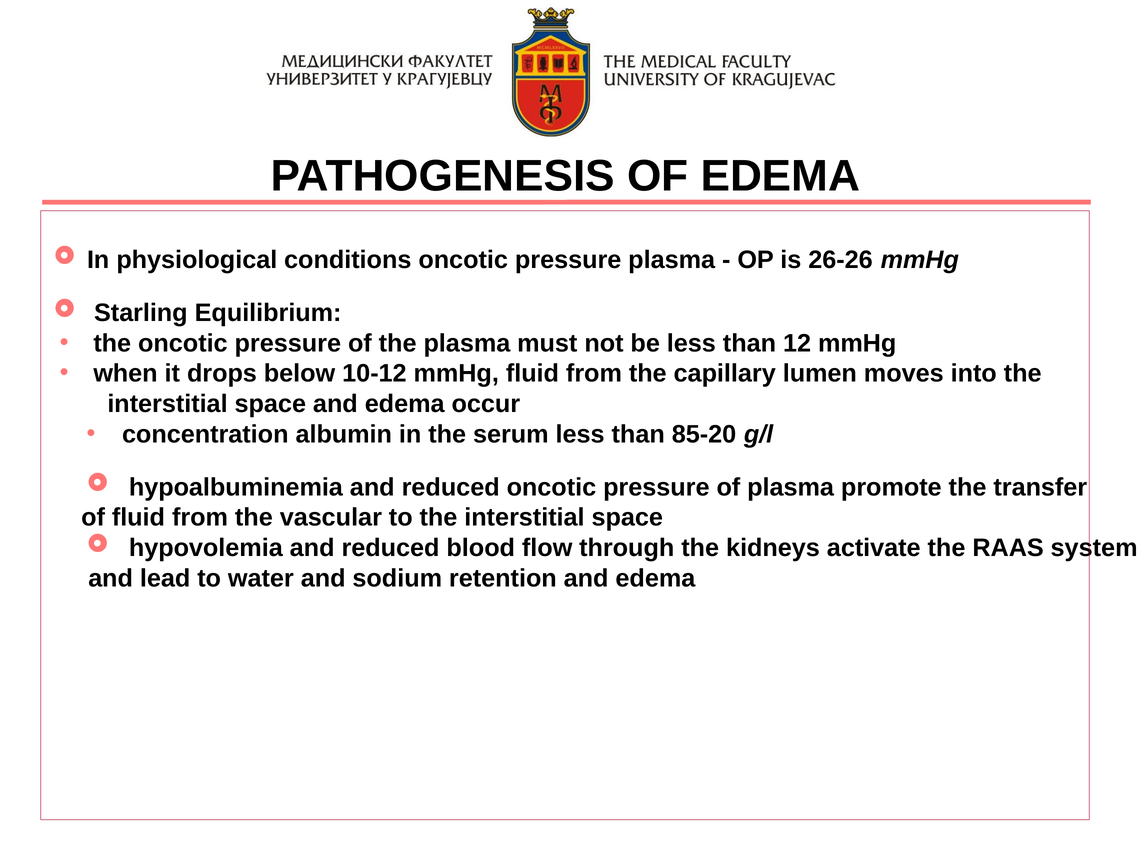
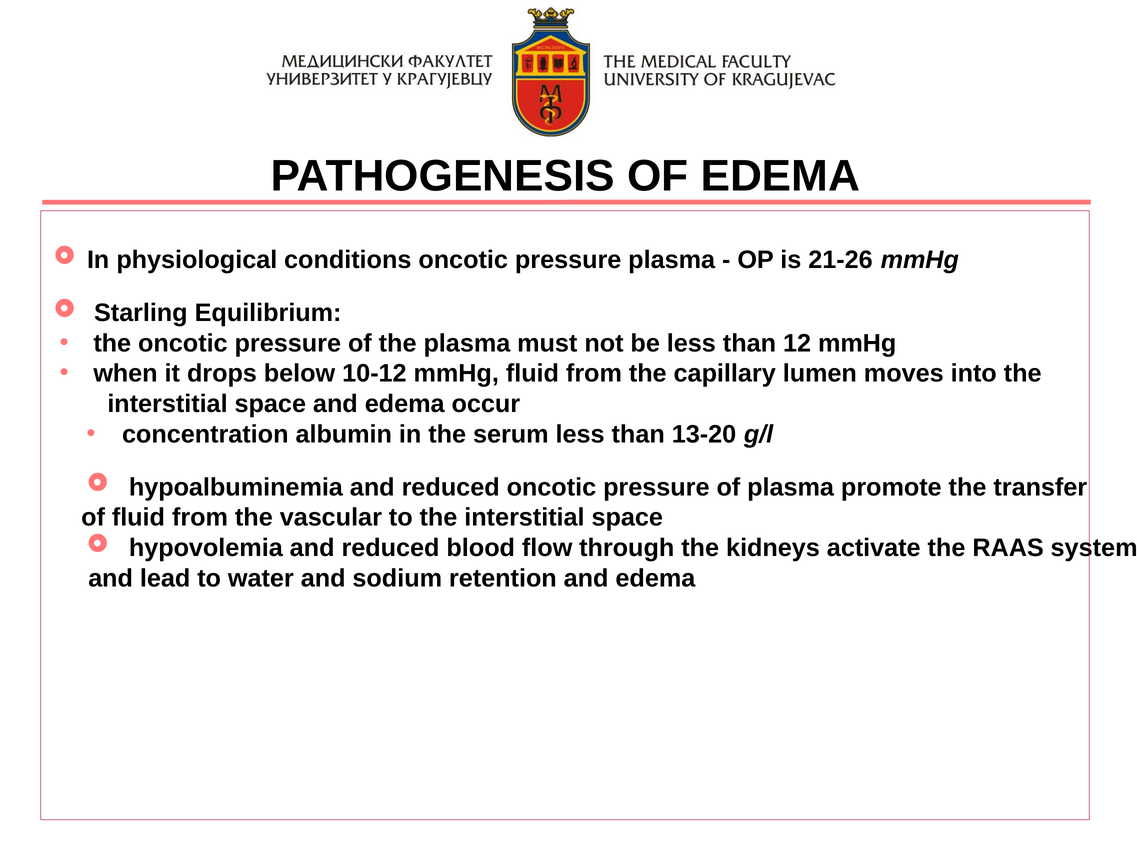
26-26: 26-26 -> 21-26 (841, 260)
85-20: 85-20 -> 13-20 (704, 434)
